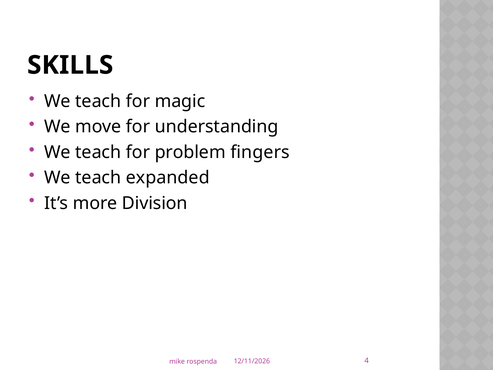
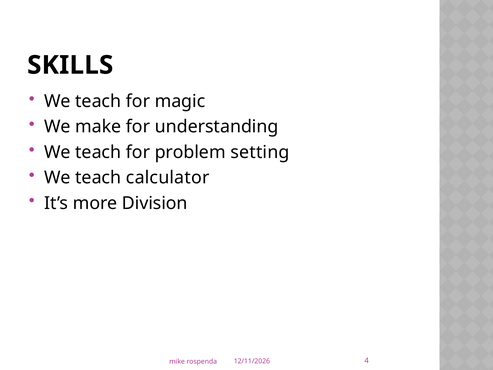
move: move -> make (98, 127)
fingers: fingers -> setting (260, 152)
expanded: expanded -> calculator (168, 178)
